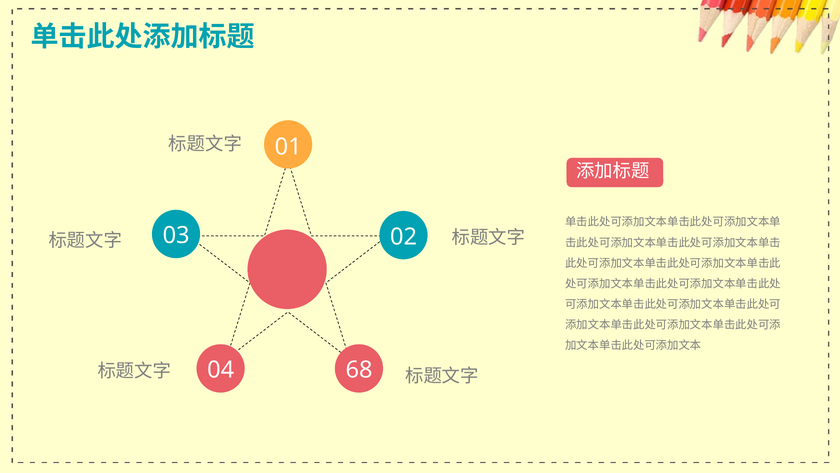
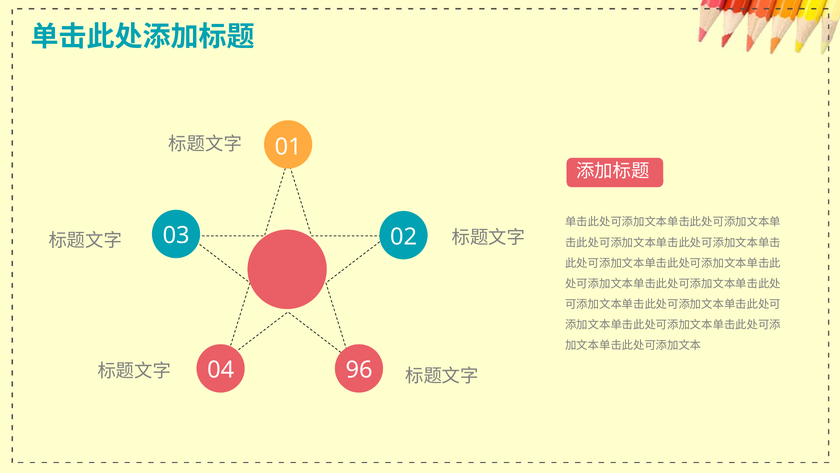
68: 68 -> 96 (359, 370)
